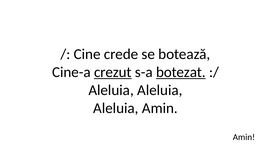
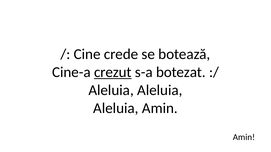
botezat underline: present -> none (181, 72)
